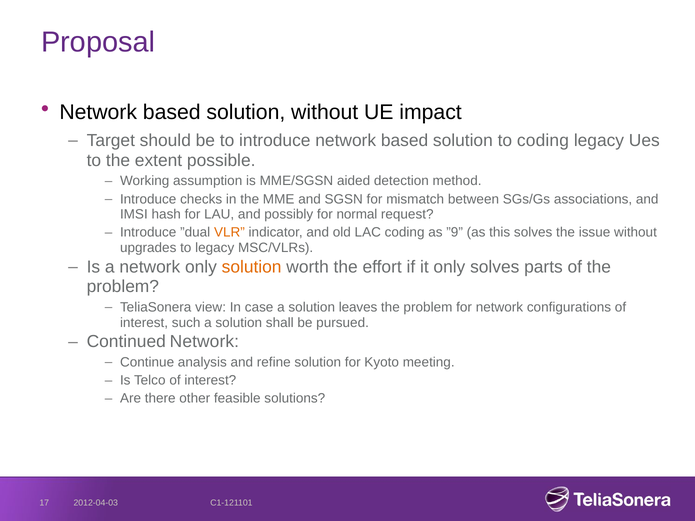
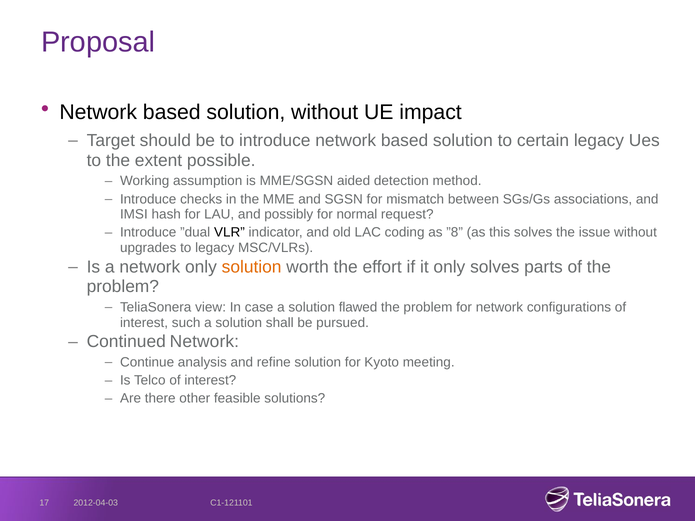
to coding: coding -> certain (543, 141)
VLR colour: orange -> black (229, 233)
”9: ”9 -> ”8 (455, 233)
leaves: leaves -> flawed (358, 307)
